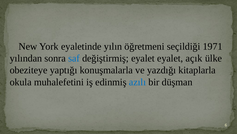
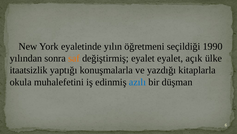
1971: 1971 -> 1990 (213, 46)
saf colour: blue -> orange (74, 58)
obeziteye: obeziteye -> itaatsizlik (29, 70)
